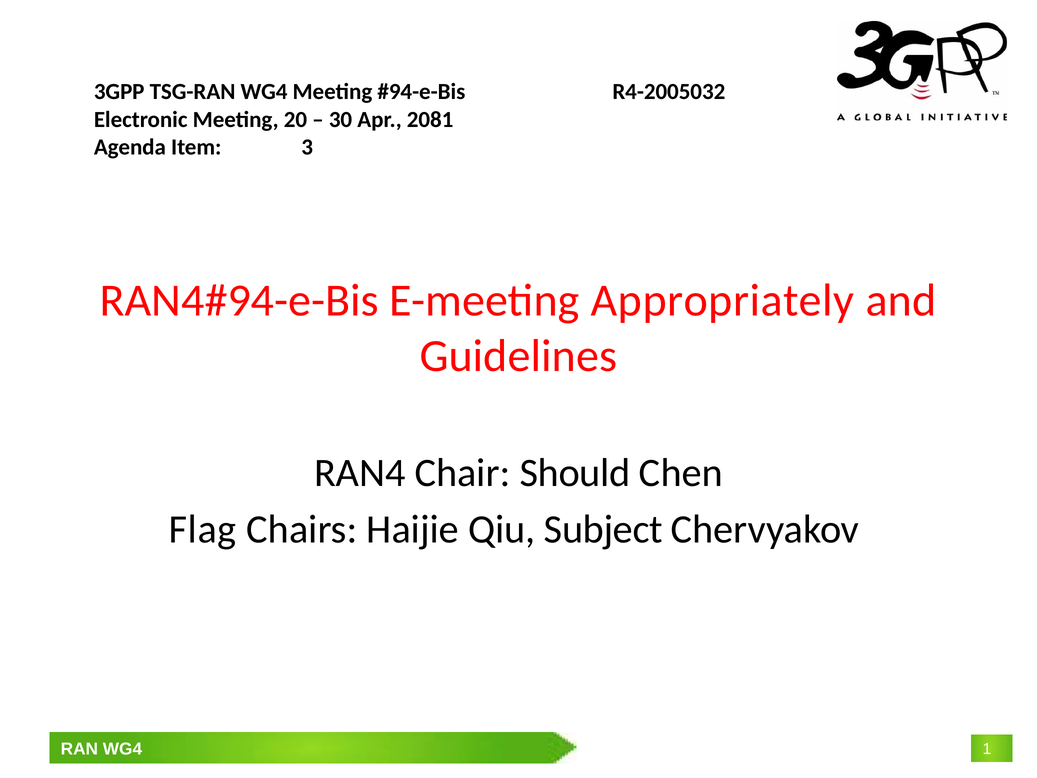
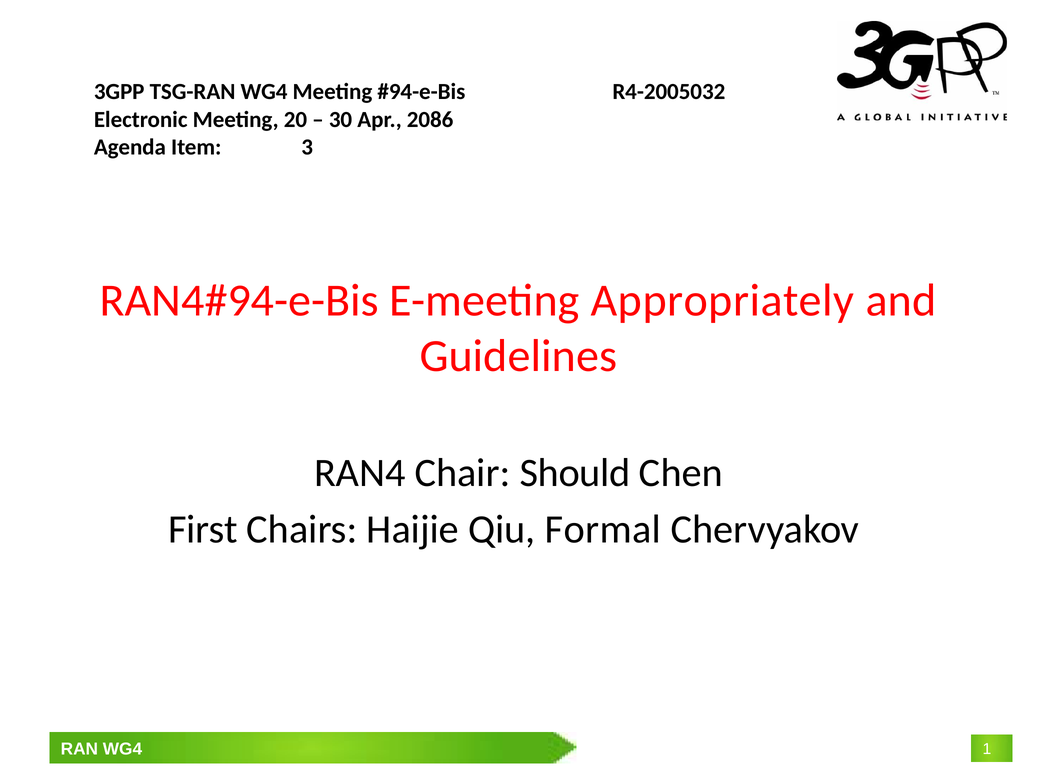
2081: 2081 -> 2086 (430, 119)
Flag: Flag -> First (203, 529)
Subject: Subject -> Formal (603, 529)
